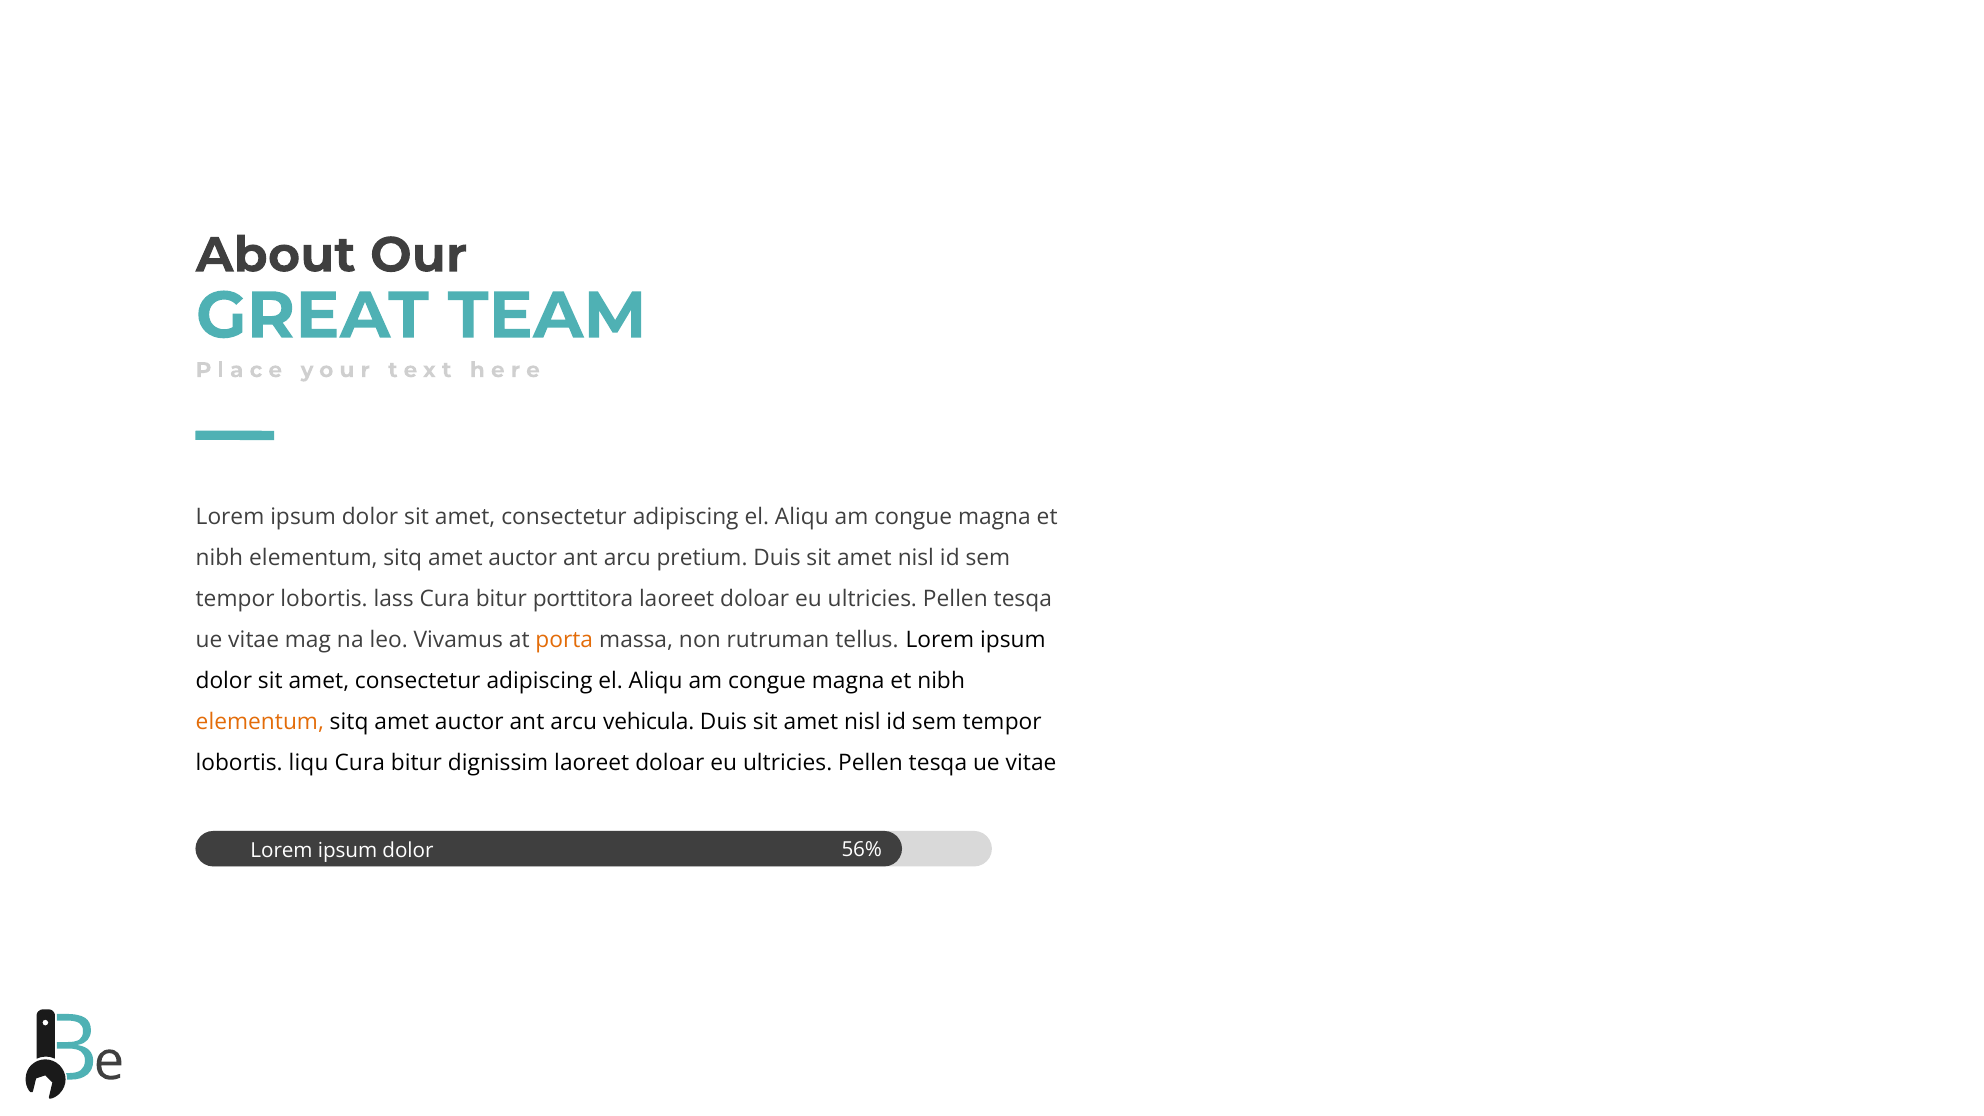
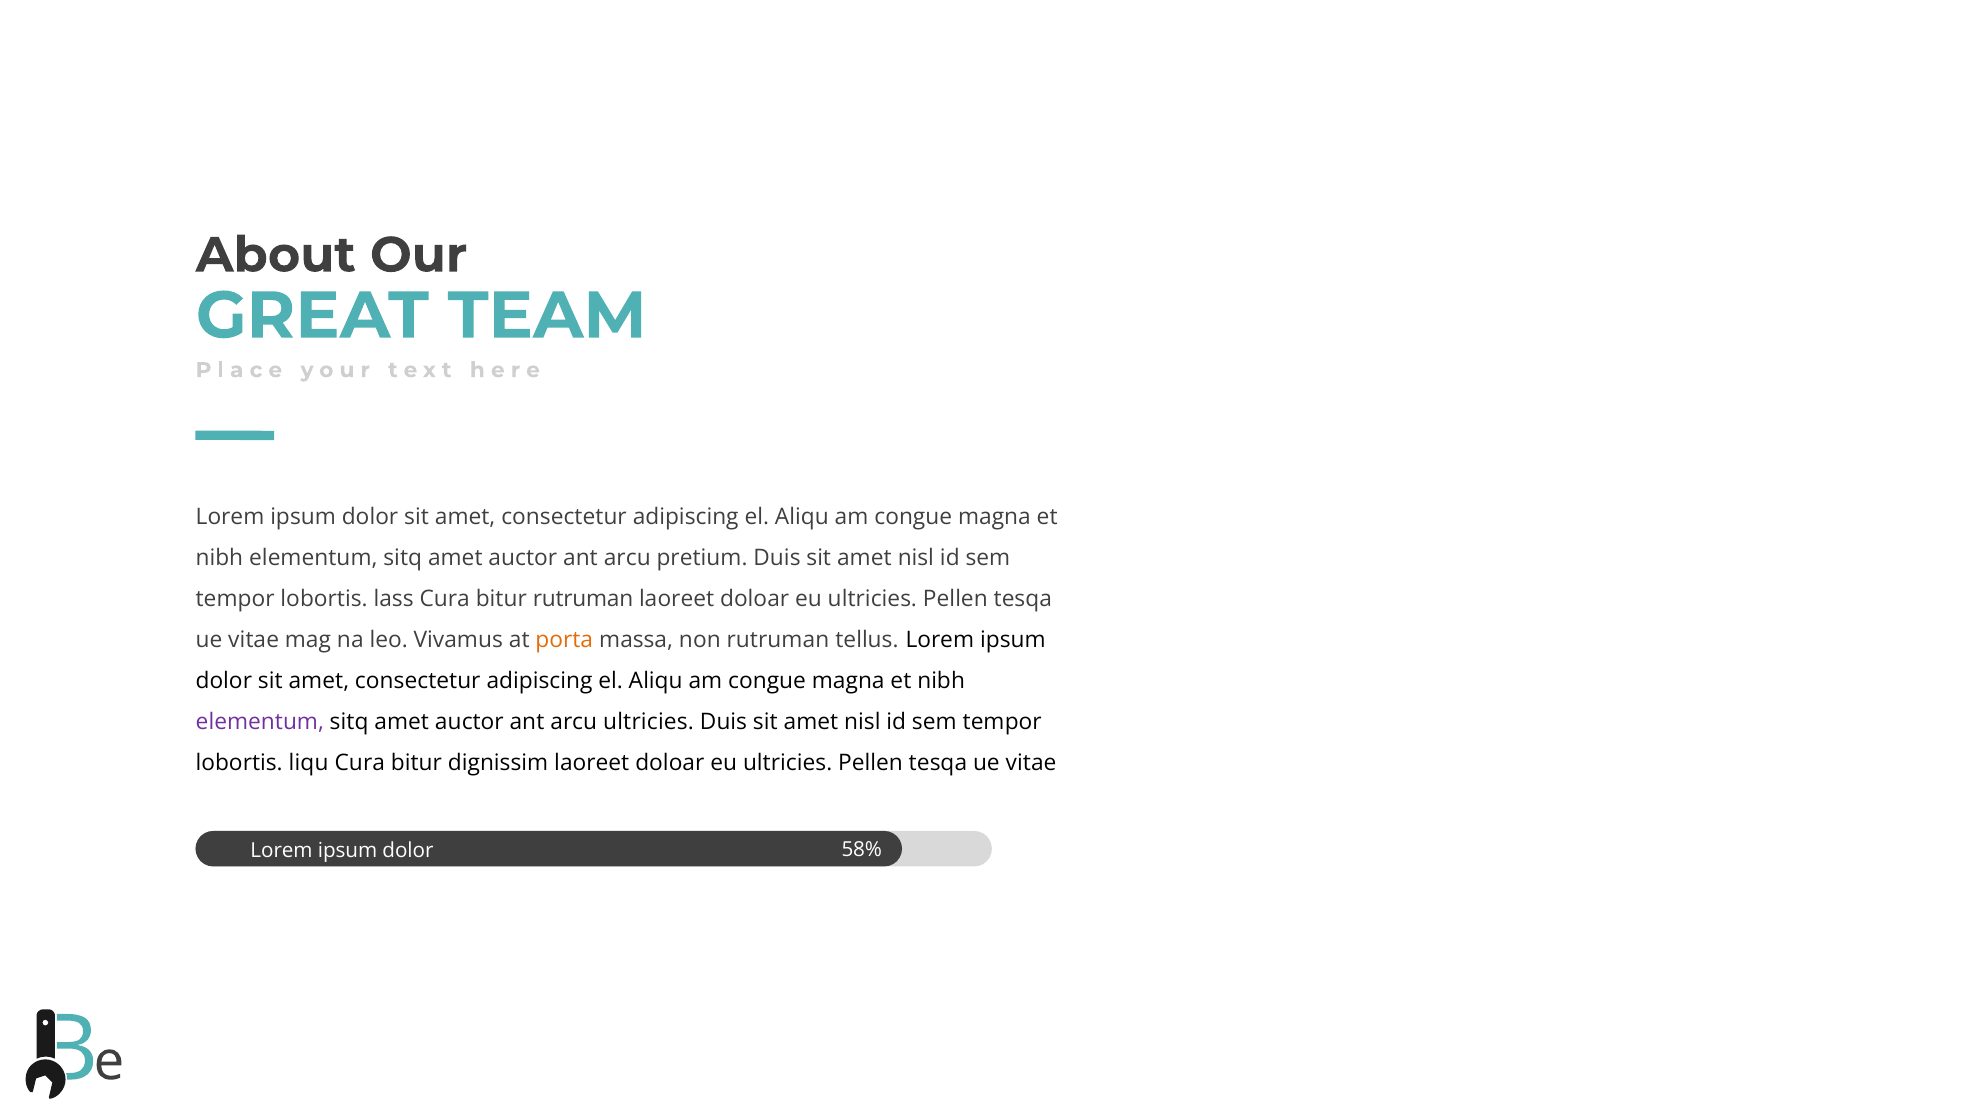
bitur porttitora: porttitora -> rutruman (583, 599)
elementum colour: orange -> purple (260, 722)
arcu vehicula: vehicula -> ultricies (649, 722)
56%: 56% -> 58% (862, 850)
